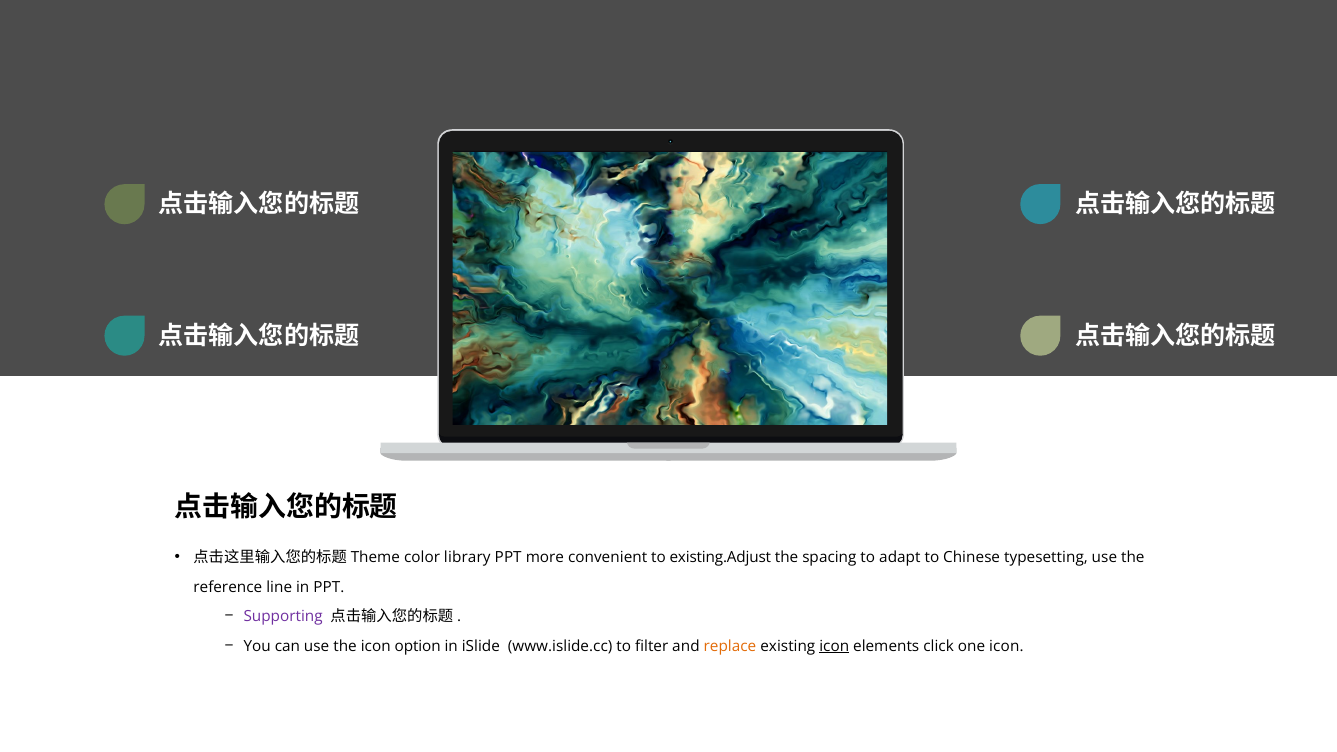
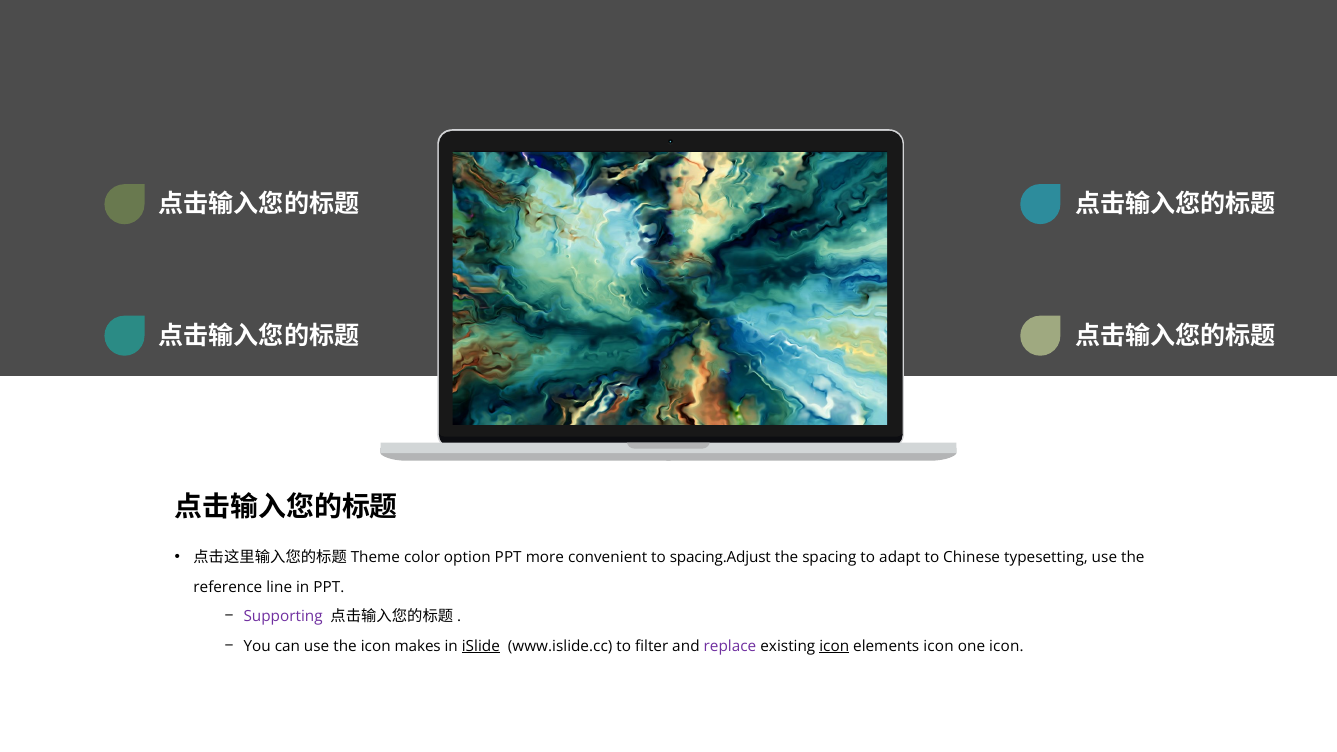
library: library -> option (467, 558)
existing.Adjust: existing.Adjust -> spacing.Adjust (720, 558)
option: option -> makes (418, 646)
iSlide underline: none -> present (481, 646)
replace colour: orange -> purple (730, 646)
elements click: click -> icon (939, 646)
